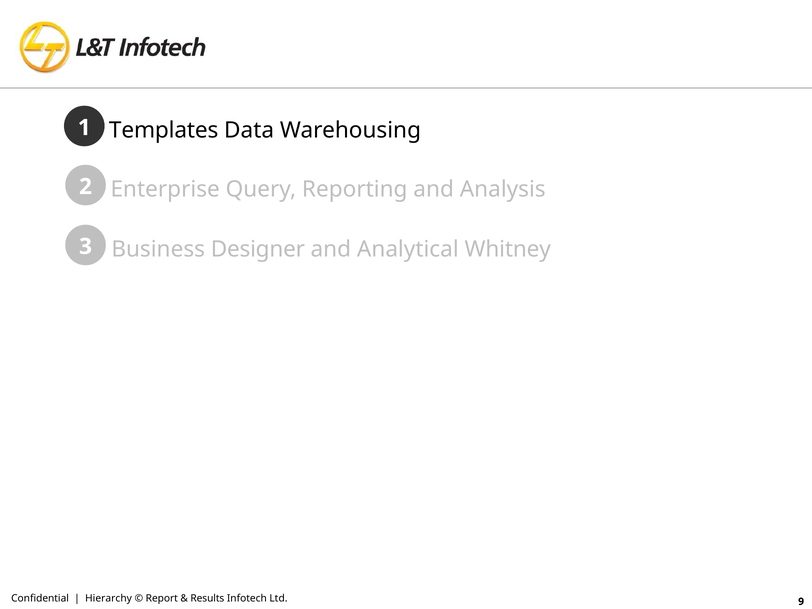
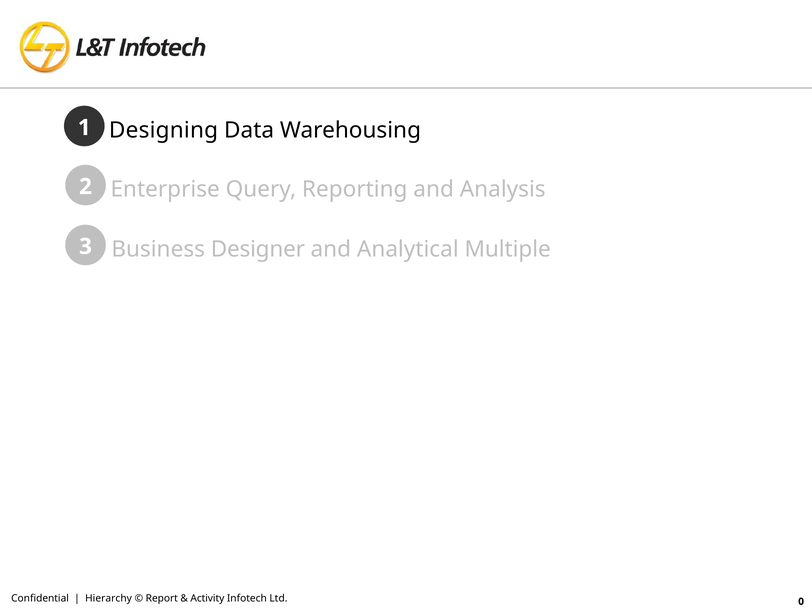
Templates: Templates -> Designing (164, 130)
Whitney: Whitney -> Multiple (508, 249)
Results: Results -> Activity (207, 598)
9: 9 -> 0 (801, 602)
